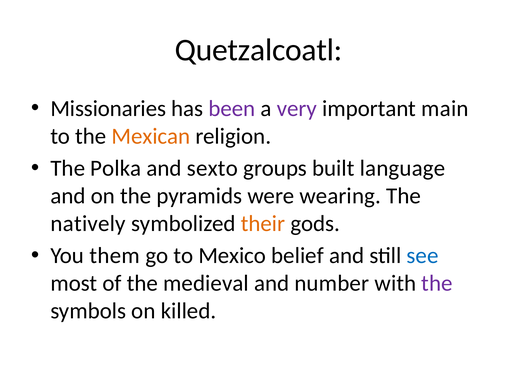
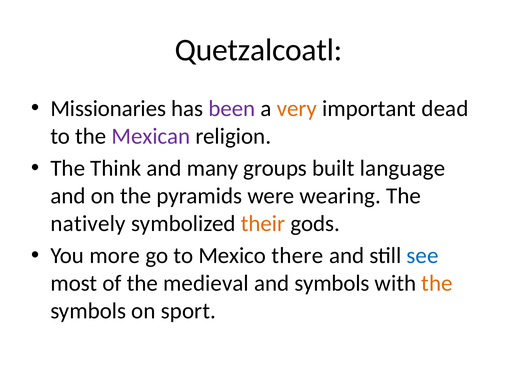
very colour: purple -> orange (297, 108)
main: main -> dead (445, 108)
Mexican colour: orange -> purple (151, 136)
Polka: Polka -> Think (116, 168)
sexto: sexto -> many (213, 168)
them: them -> more (115, 256)
belief: belief -> there (297, 256)
and number: number -> symbols (332, 283)
the colour: purple -> orange (437, 283)
killed: killed -> sport (188, 311)
